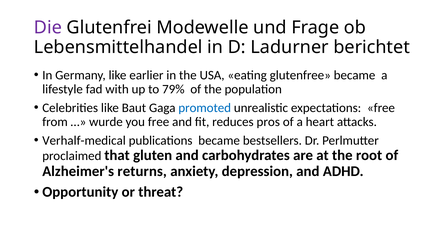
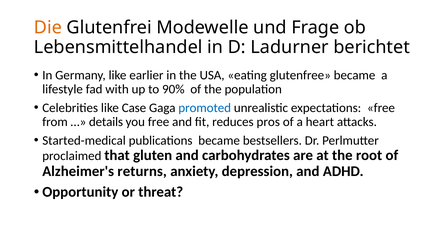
Die colour: purple -> orange (48, 28)
79%: 79% -> 90% (173, 89)
Baut: Baut -> Case (134, 108)
wurde: wurde -> details (106, 122)
Verhalf-medical: Verhalf-medical -> Started-medical (84, 141)
